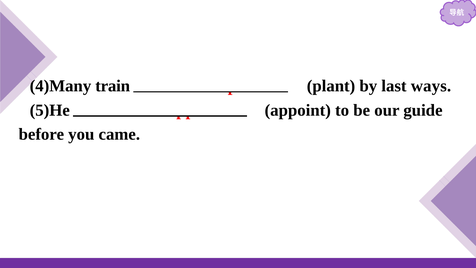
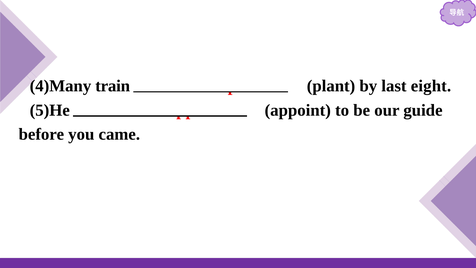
ways: ways -> eight (431, 86)
